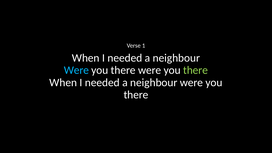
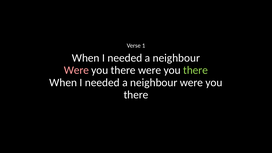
Were colour: light blue -> pink (76, 70)
